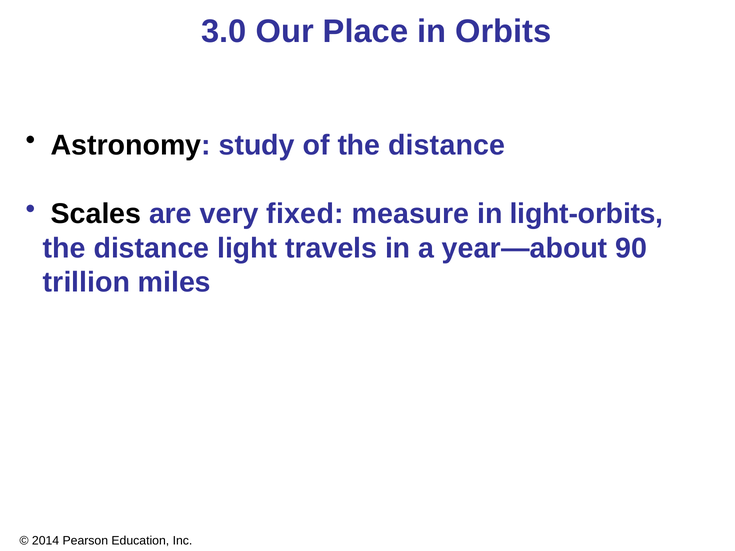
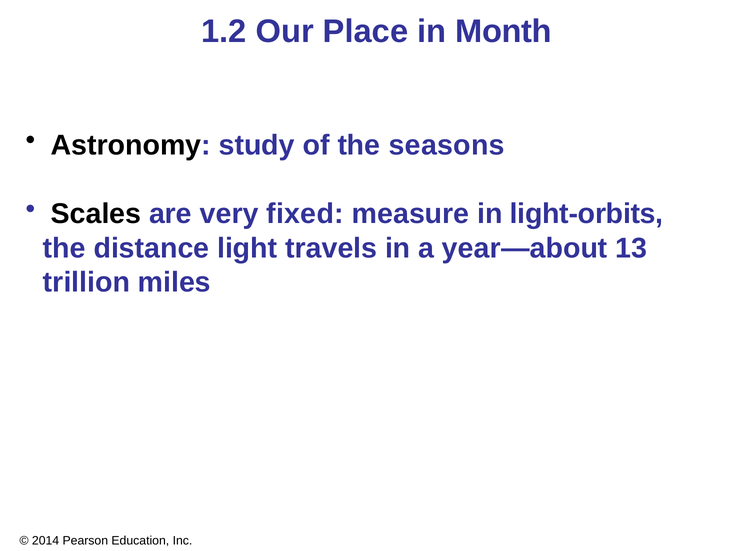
3.0: 3.0 -> 1.2 (224, 32)
Orbits: Orbits -> Month (504, 32)
of the distance: distance -> seasons (447, 145)
90: 90 -> 13 (631, 248)
